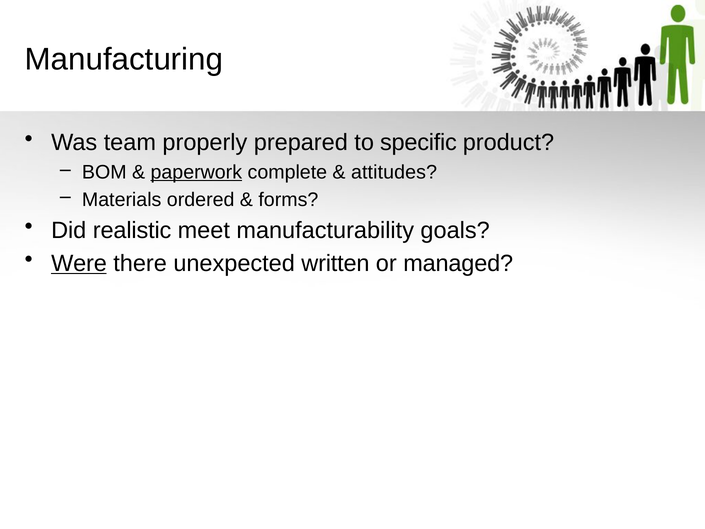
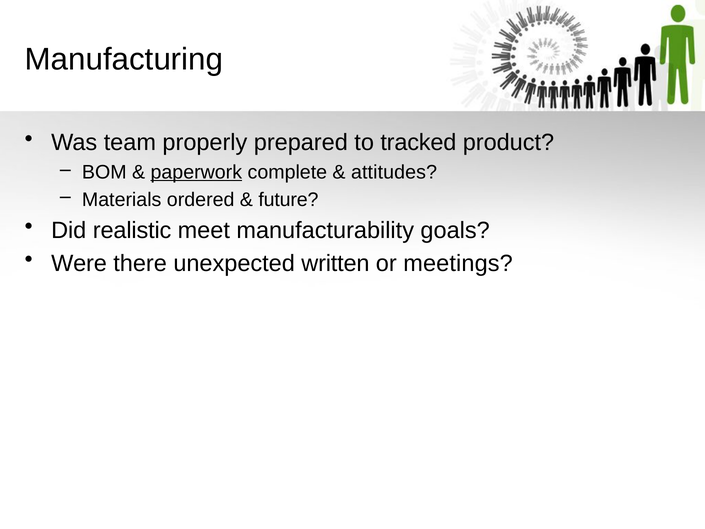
specific: specific -> tracked (418, 143)
forms: forms -> future (288, 200)
Were underline: present -> none (79, 263)
managed: managed -> meetings (458, 263)
